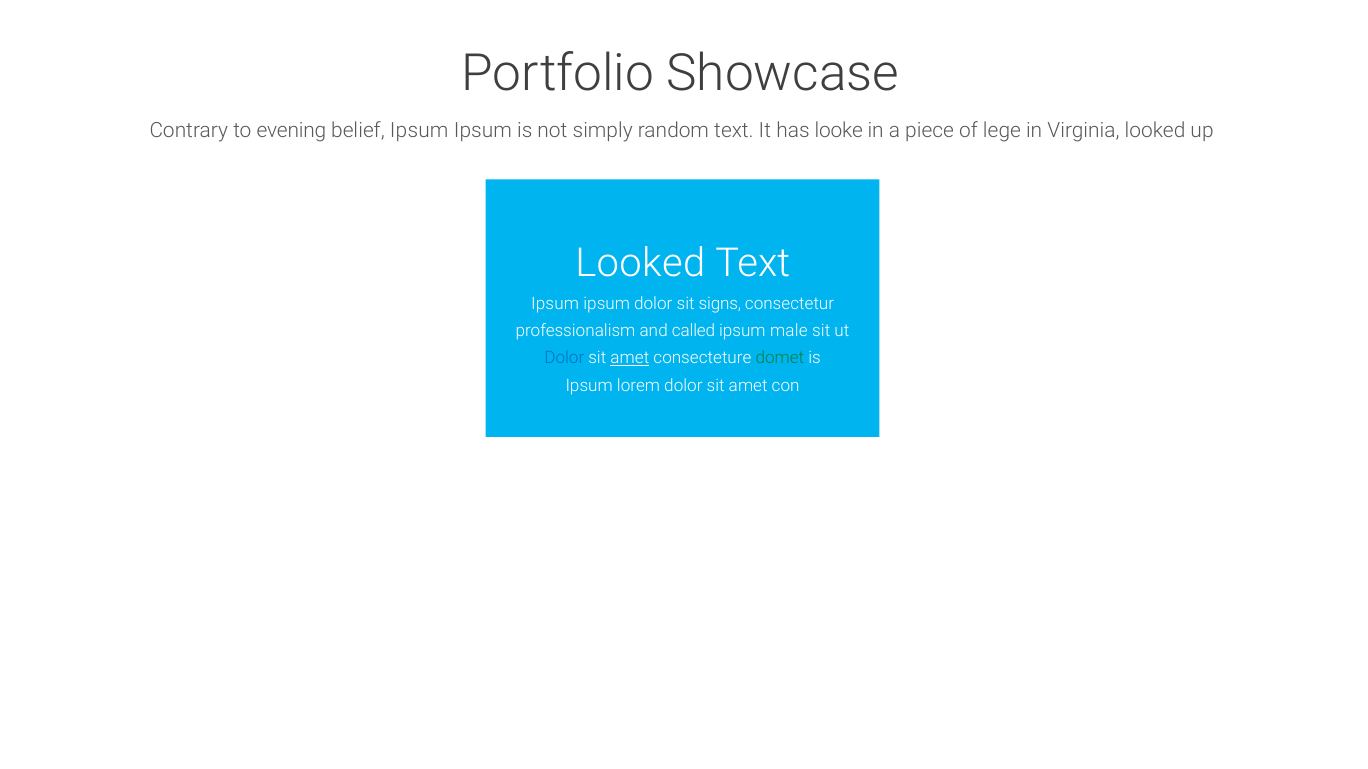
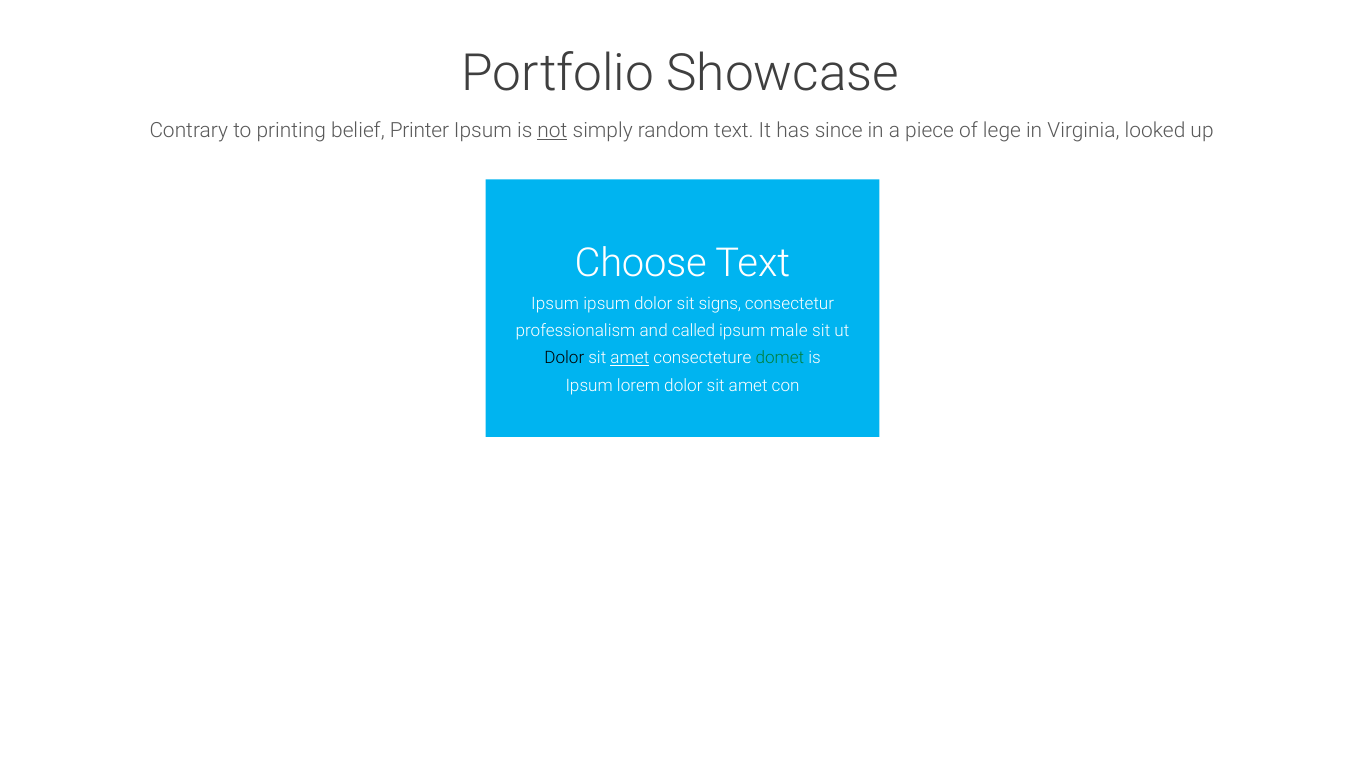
evening: evening -> printing (291, 131)
belief Ipsum: Ipsum -> Printer (419, 131)
not underline: none -> present (552, 131)
looke: looke -> since (839, 131)
Looked: Looked -> Choose (641, 263)
Dolor colour: blue -> black (564, 358)
